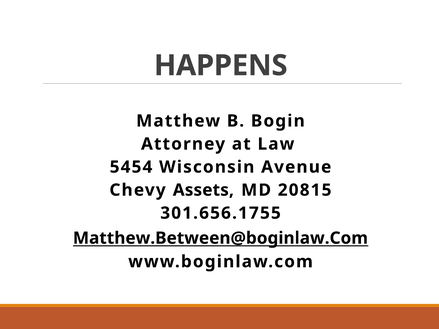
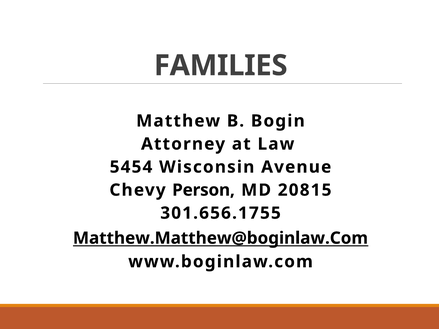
HAPPENS: HAPPENS -> FAMILIES (221, 66)
Assets: Assets -> Person (203, 190)
Matthew.Between@boginlaw.Com: Matthew.Between@boginlaw.Com -> Matthew.Matthew@boginlaw.Com (220, 238)
